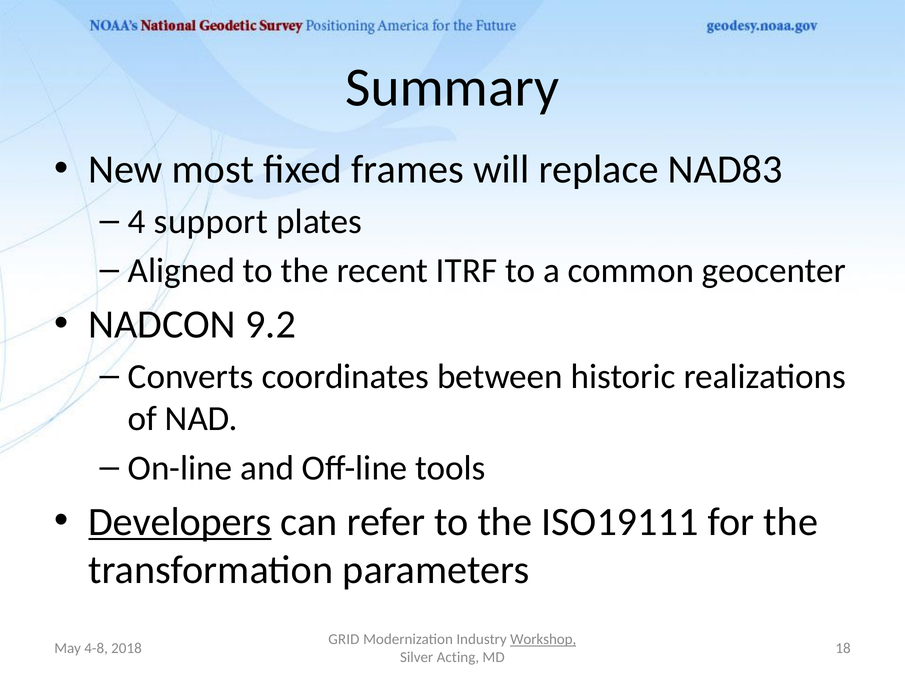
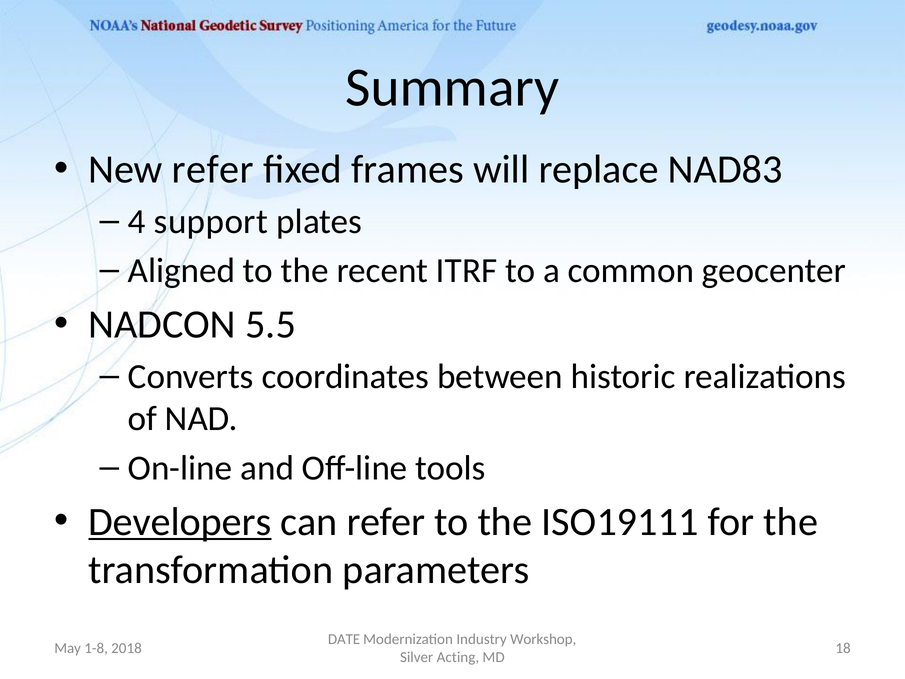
New most: most -> refer (213, 169)
9.2: 9.2 -> 5.5 (271, 324)
GRID: GRID -> DATE (344, 639)
Workshop underline: present -> none (543, 639)
4-8: 4-8 -> 1-8 (96, 648)
